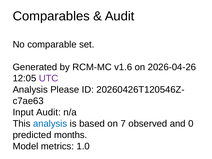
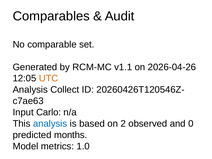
v1.6: v1.6 -> v1.1 (123, 67)
UTC colour: purple -> orange (49, 78)
Please: Please -> Collect (65, 90)
Input Audit: Audit -> Carlo (49, 112)
7: 7 -> 2 (123, 124)
